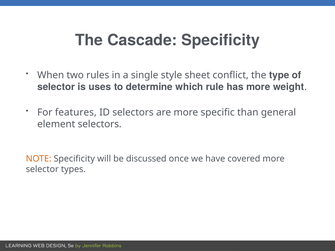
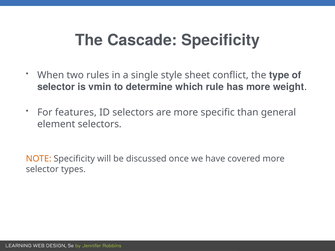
uses: uses -> vmin (100, 87)
